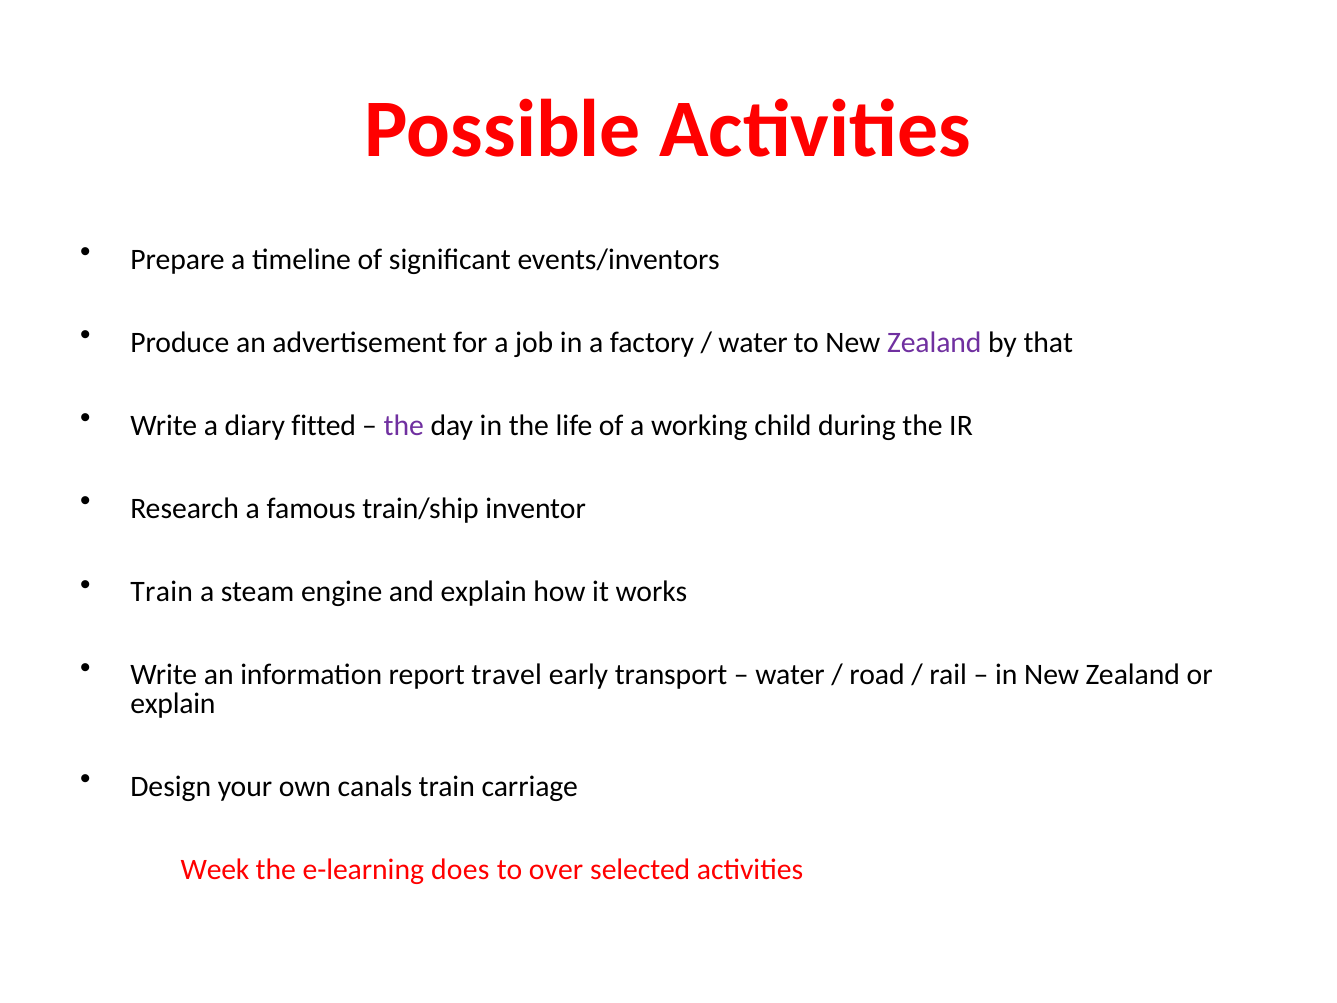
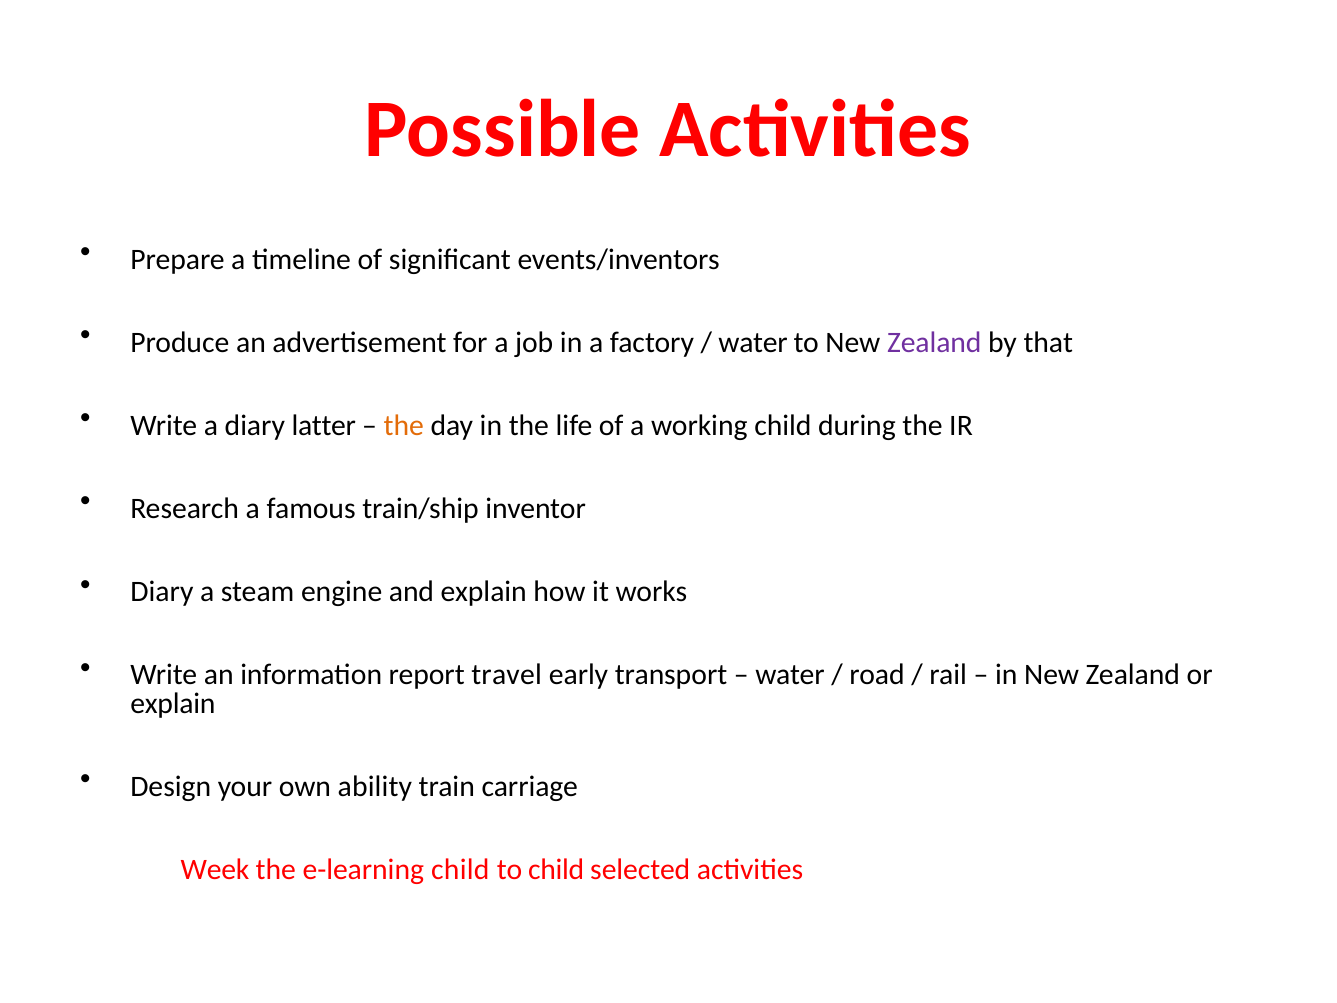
fitted: fitted -> latter (324, 426)
the colour: purple -> orange (404, 426)
Train: Train -> Diary (162, 592)
canals: canals -> ability (375, 787)
e-learning does: does -> child (460, 870)
to over: over -> child (556, 870)
